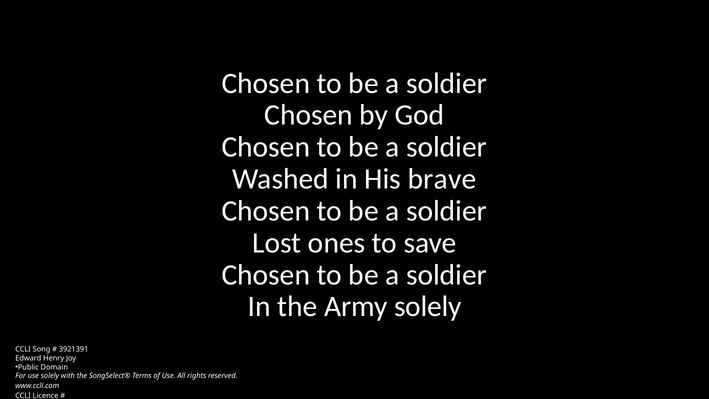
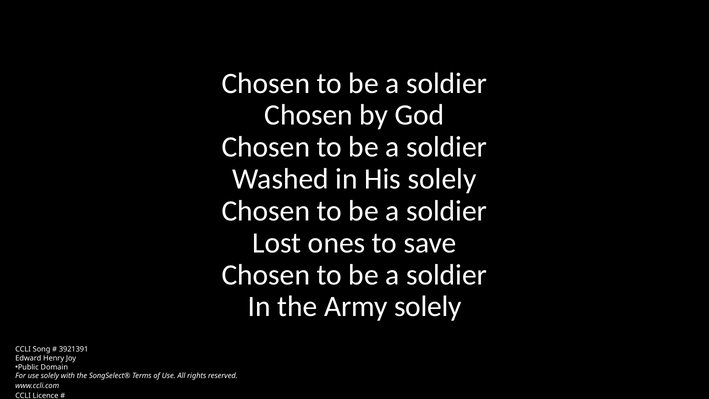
His brave: brave -> solely (442, 179)
